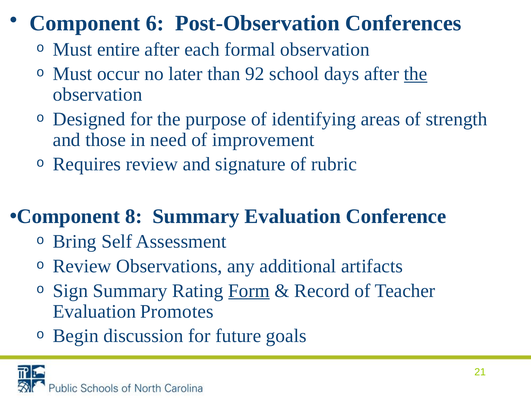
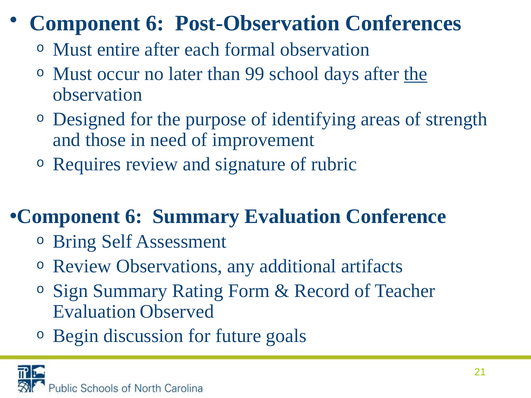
92: 92 -> 99 (255, 74)
8: 8 -> 6 (134, 216)
Form underline: present -> none (249, 291)
Promotes: Promotes -> Observed (177, 312)
